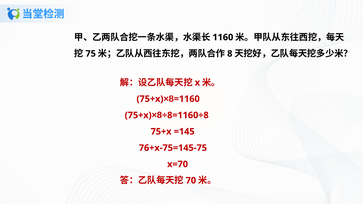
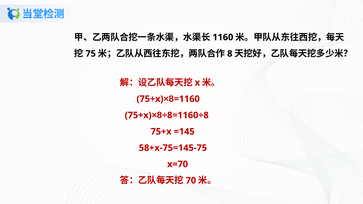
76+x-75=145-75: 76+x-75=145-75 -> 58+x-75=145-75 (173, 148)
